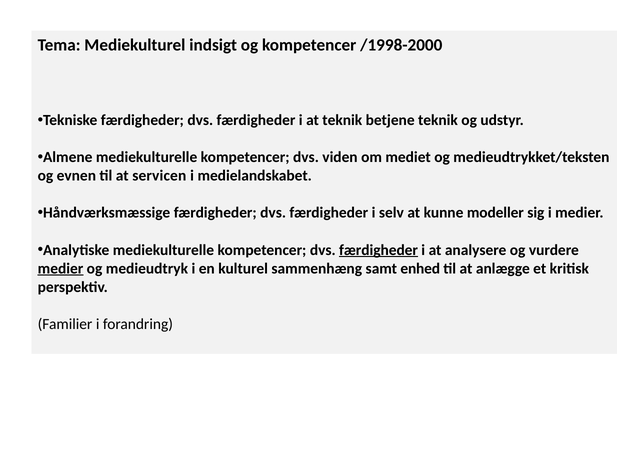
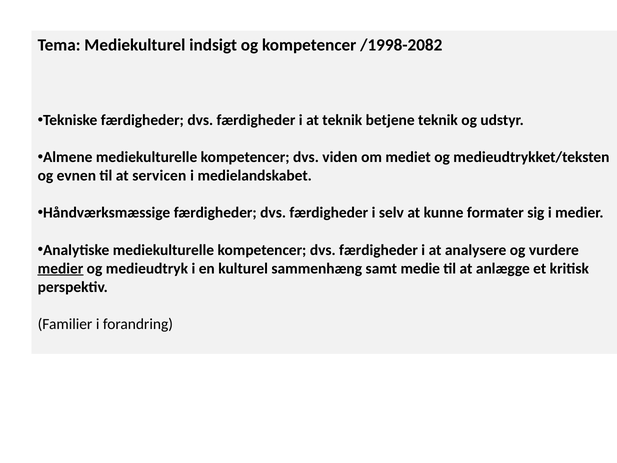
/1998-2000: /1998-2000 -> /1998-2082 (401, 45)
modeller: modeller -> formater (495, 213)
færdigheder underline: present -> none (379, 250)
enhed: enhed -> medie (420, 268)
